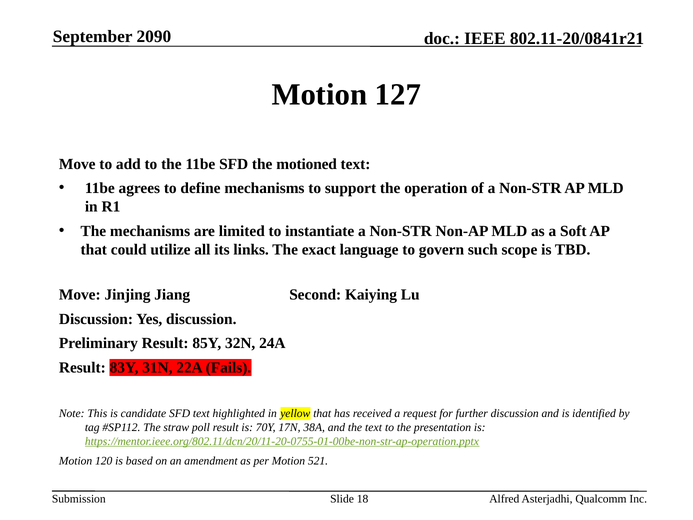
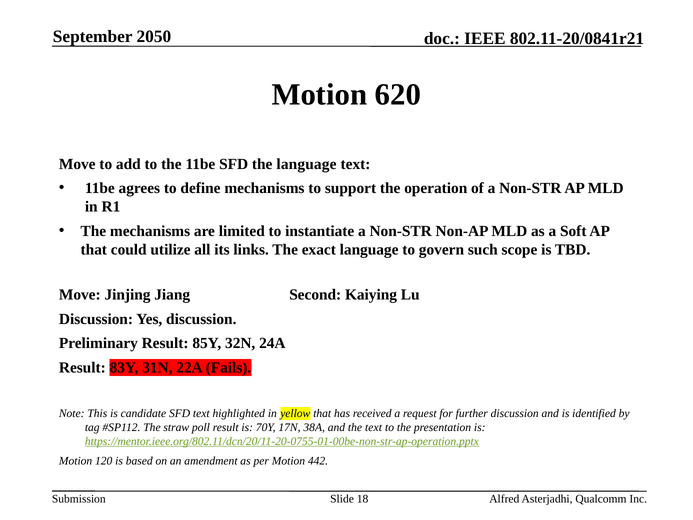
2090: 2090 -> 2050 (154, 37)
127: 127 -> 620 (398, 94)
the motioned: motioned -> language (306, 164)
521: 521 -> 442 (318, 461)
